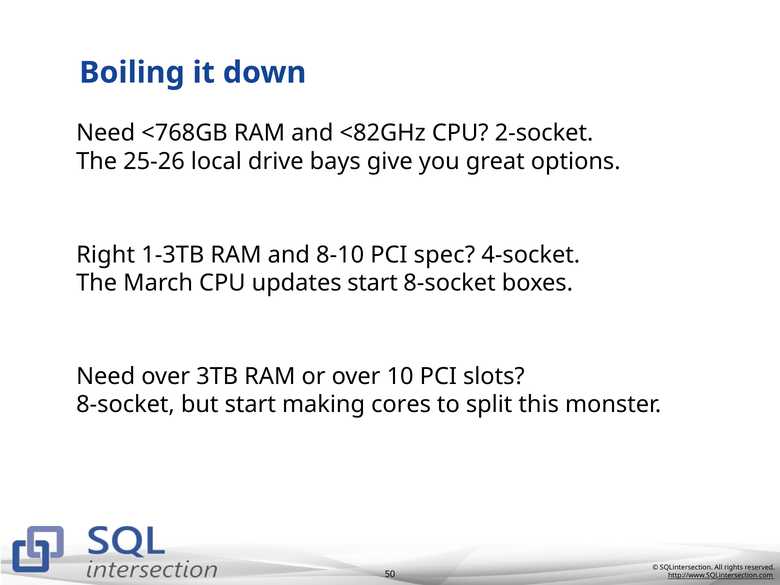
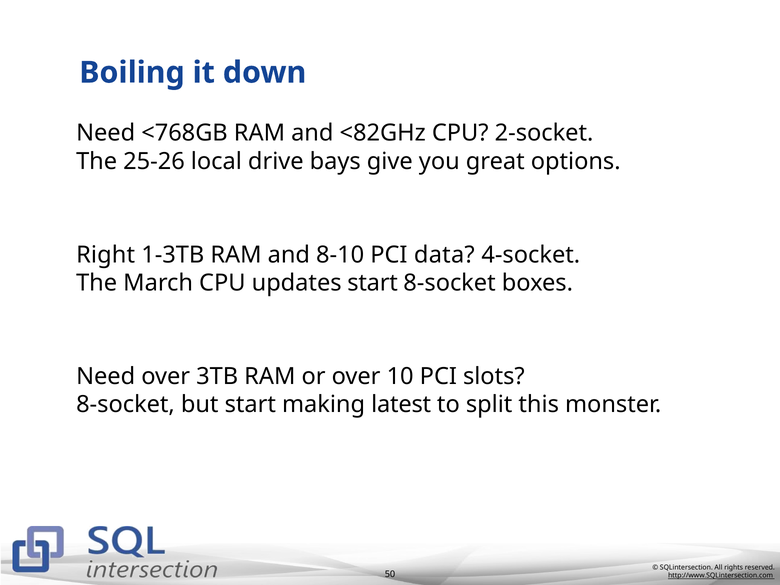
spec: spec -> data (444, 255)
cores: cores -> latest (401, 405)
